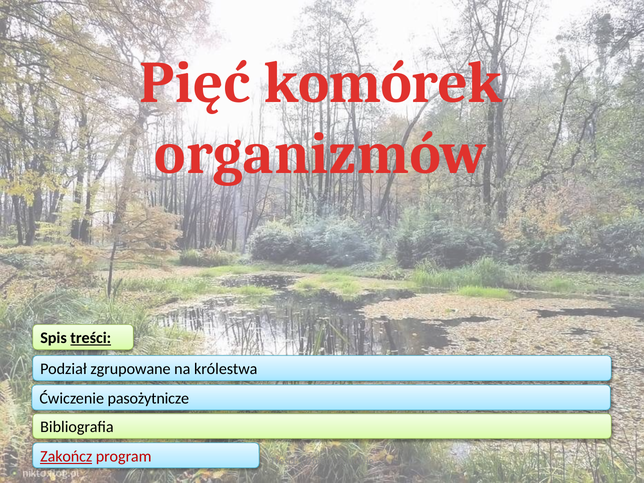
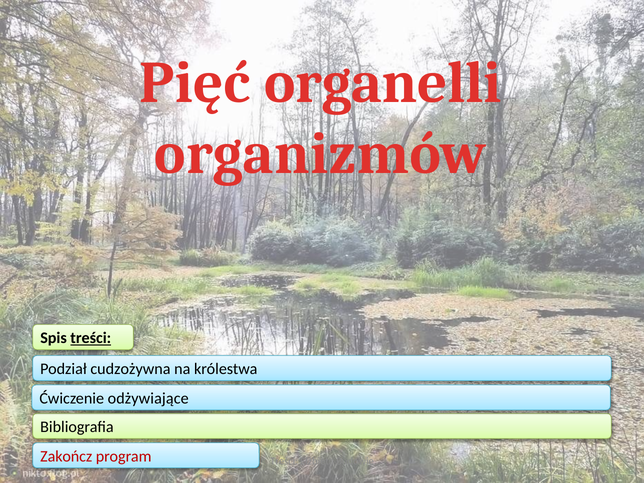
komórek: komórek -> organelli (383, 83)
zgrupowane: zgrupowane -> cudzożywna (130, 369)
pasożytnicze: pasożytnicze -> odżywiające (148, 399)
Zakończ underline: present -> none (66, 456)
